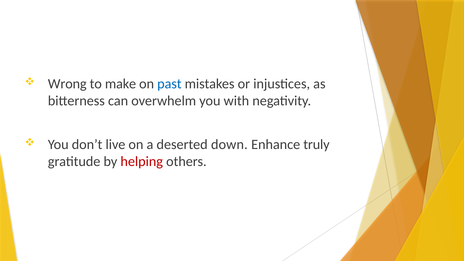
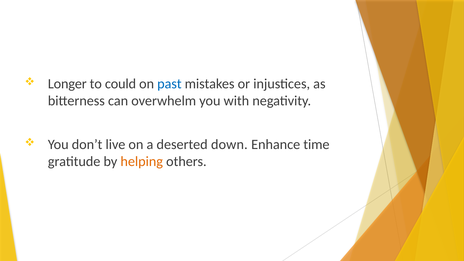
Wrong: Wrong -> Longer (67, 84)
make: make -> could (121, 84)
truly: truly -> time (316, 145)
helping colour: red -> orange (142, 162)
